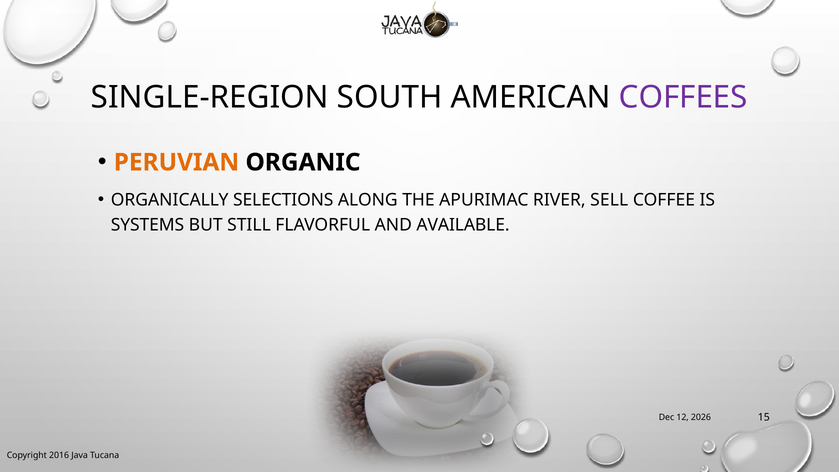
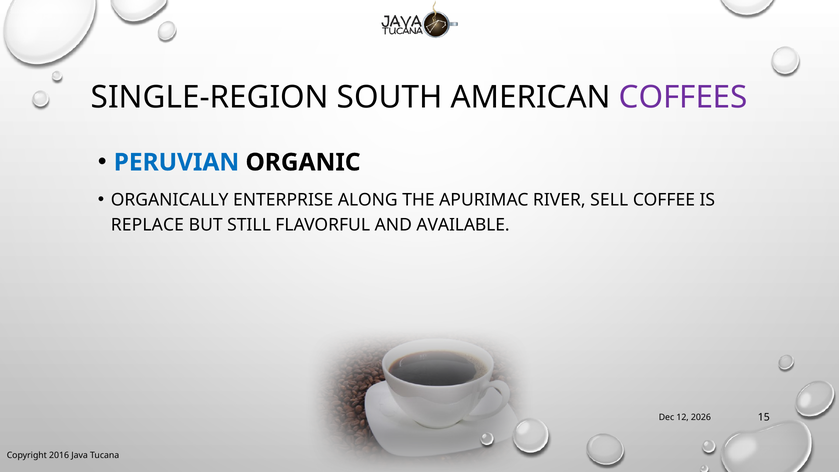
PERUVIAN colour: orange -> blue (176, 162)
SELECTIONS: SELECTIONS -> ENTERPRISE (283, 200)
SYSTEMS: SYSTEMS -> REPLACE (147, 225)
